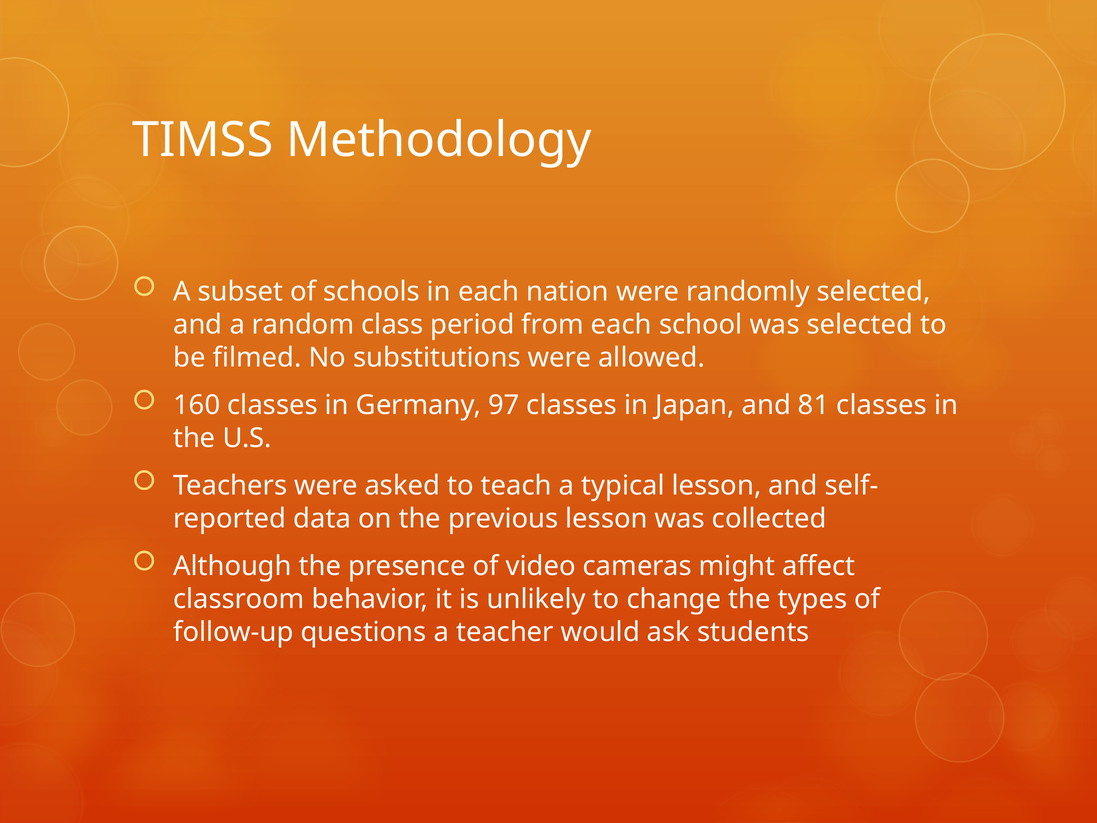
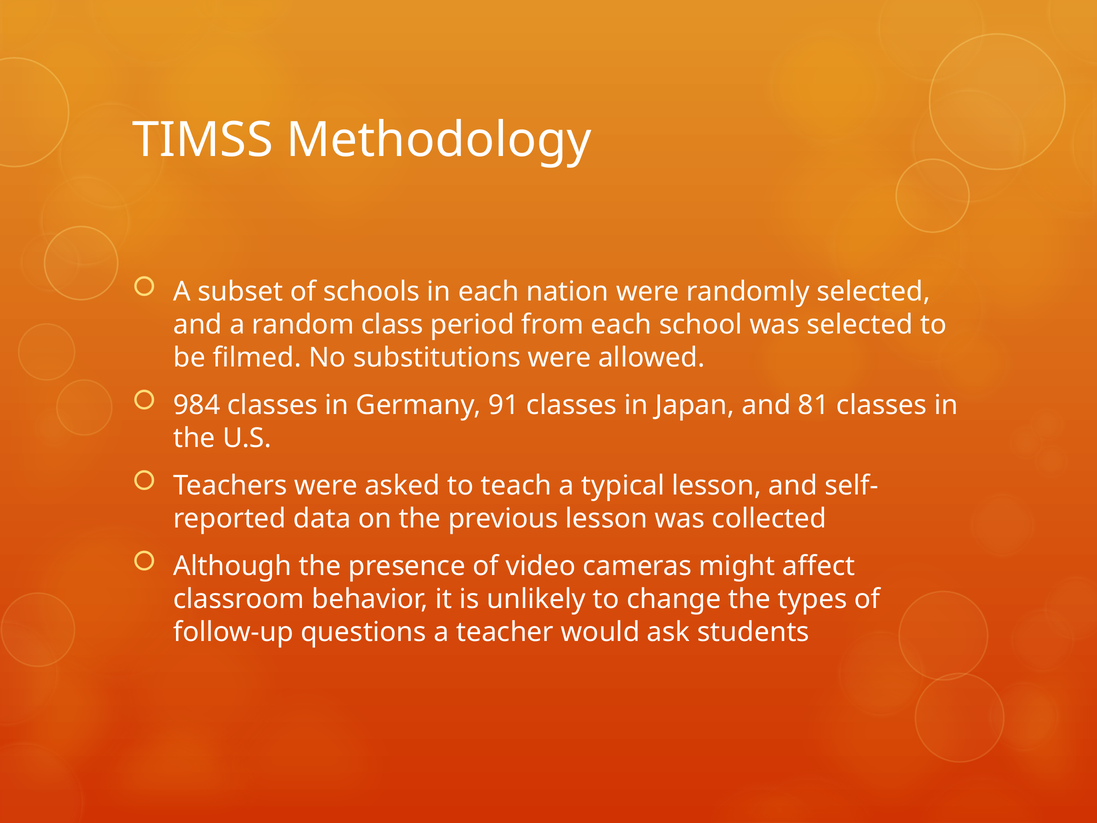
160: 160 -> 984 (197, 405)
97: 97 -> 91 (504, 405)
